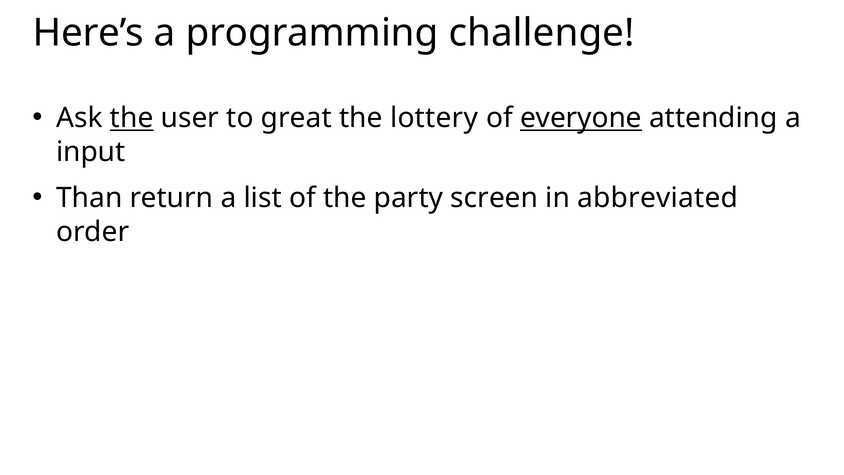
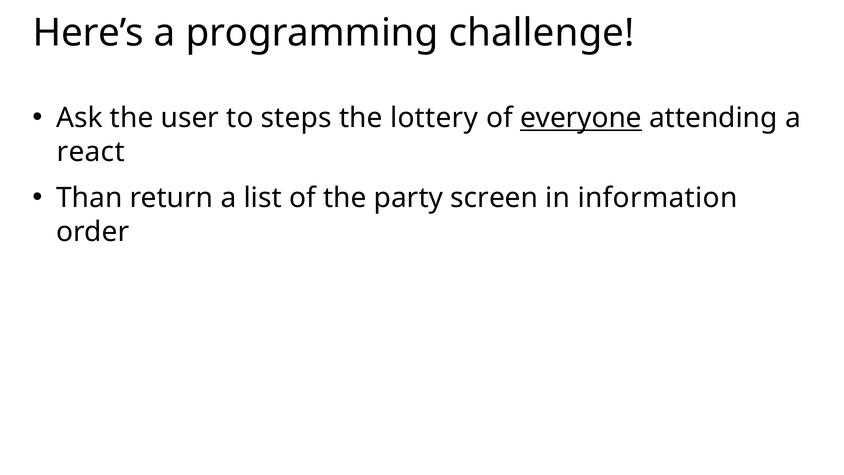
the underline: present -> none (132, 118)
great: great -> steps (296, 118)
input: input -> react (91, 152)
abbreviated: abbreviated -> information (658, 198)
